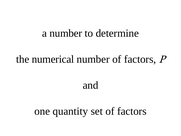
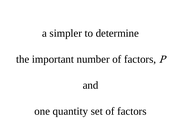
a number: number -> simpler (66, 33)
numerical: numerical -> important (53, 59)
